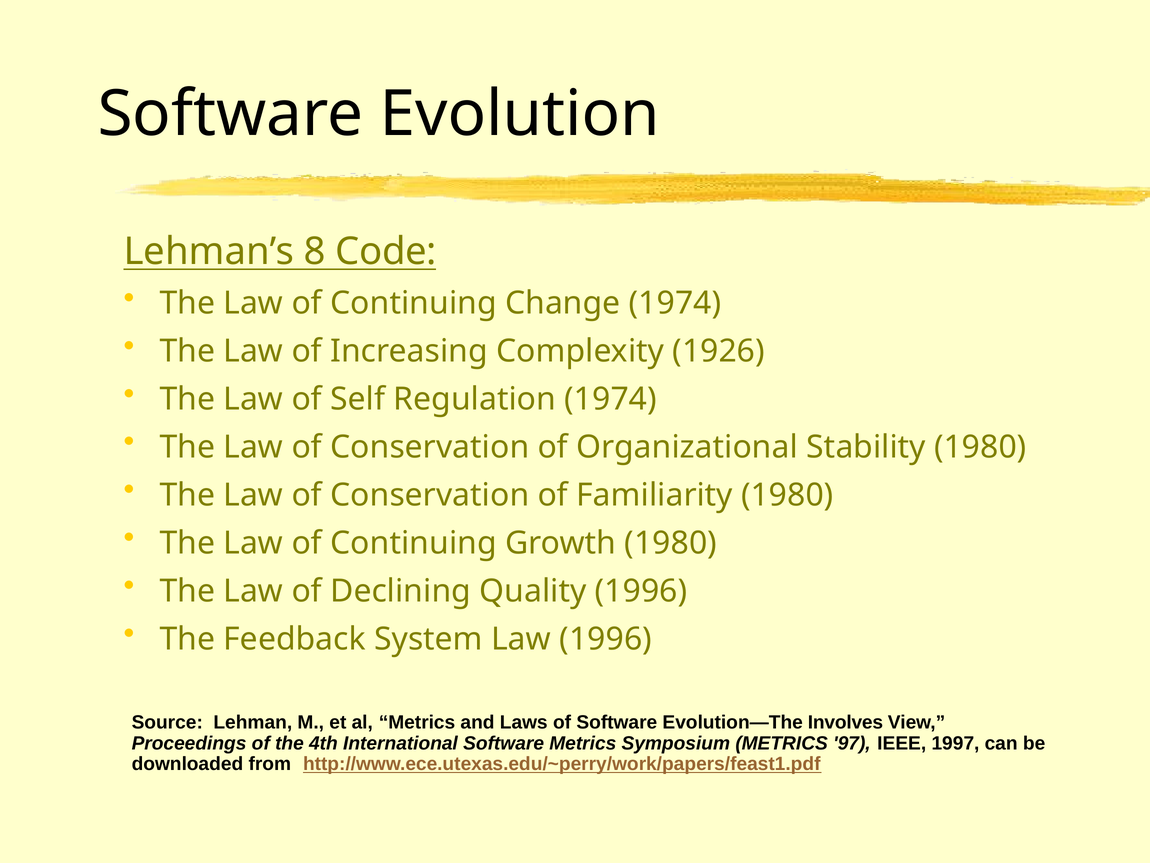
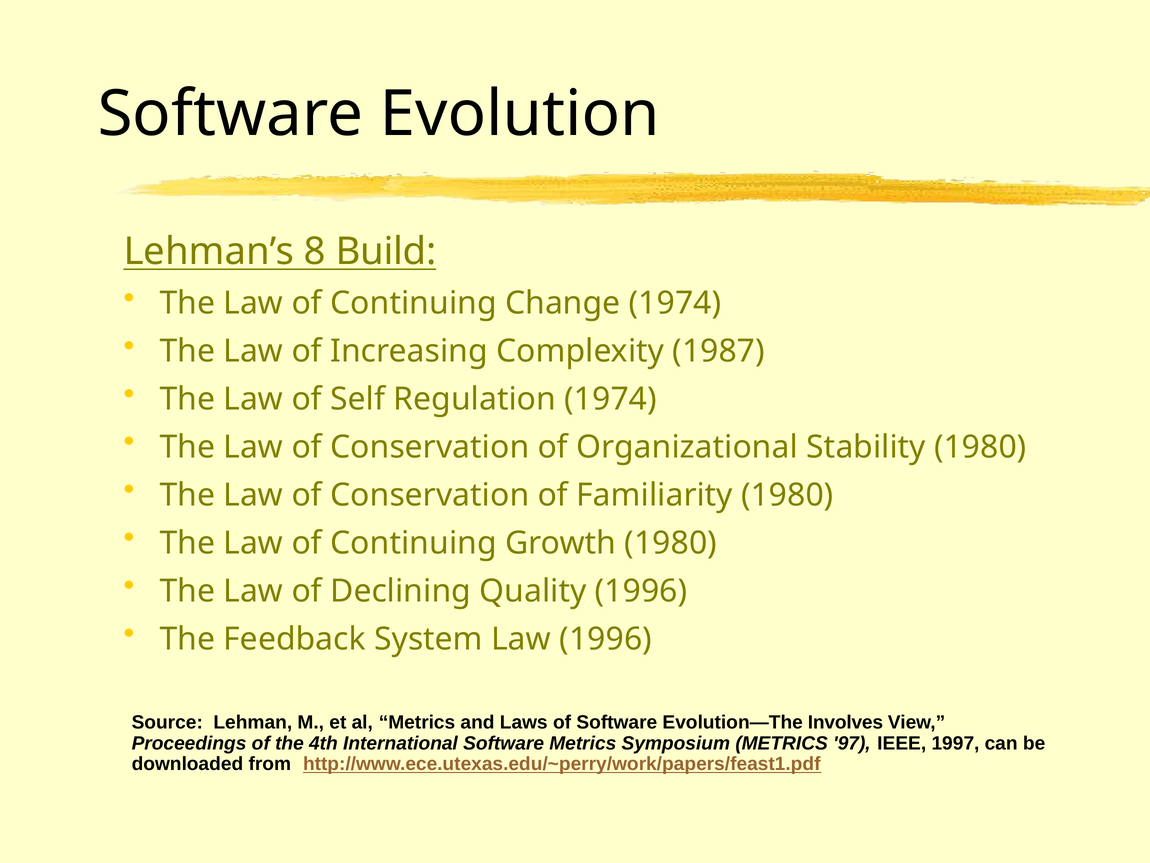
Code: Code -> Build (386, 252)
1926: 1926 -> 1987 (719, 351)
